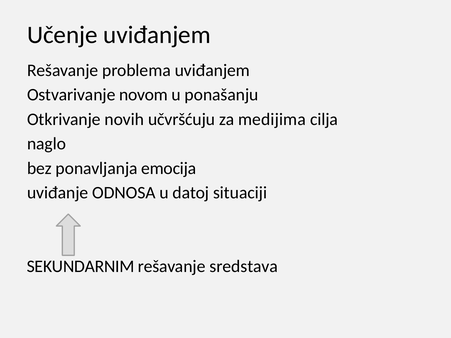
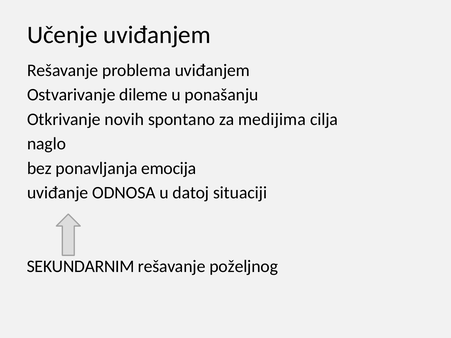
novom: novom -> dileme (143, 95)
učvršćuju: učvršćuju -> spontano (182, 119)
sredstava: sredstava -> poželjnog (244, 267)
